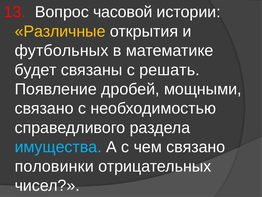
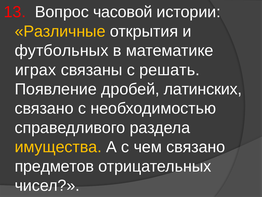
будет: будет -> играх (35, 70)
мощными: мощными -> латинских (203, 89)
имущества colour: light blue -> yellow (58, 147)
половинки: половинки -> предметов (54, 166)
